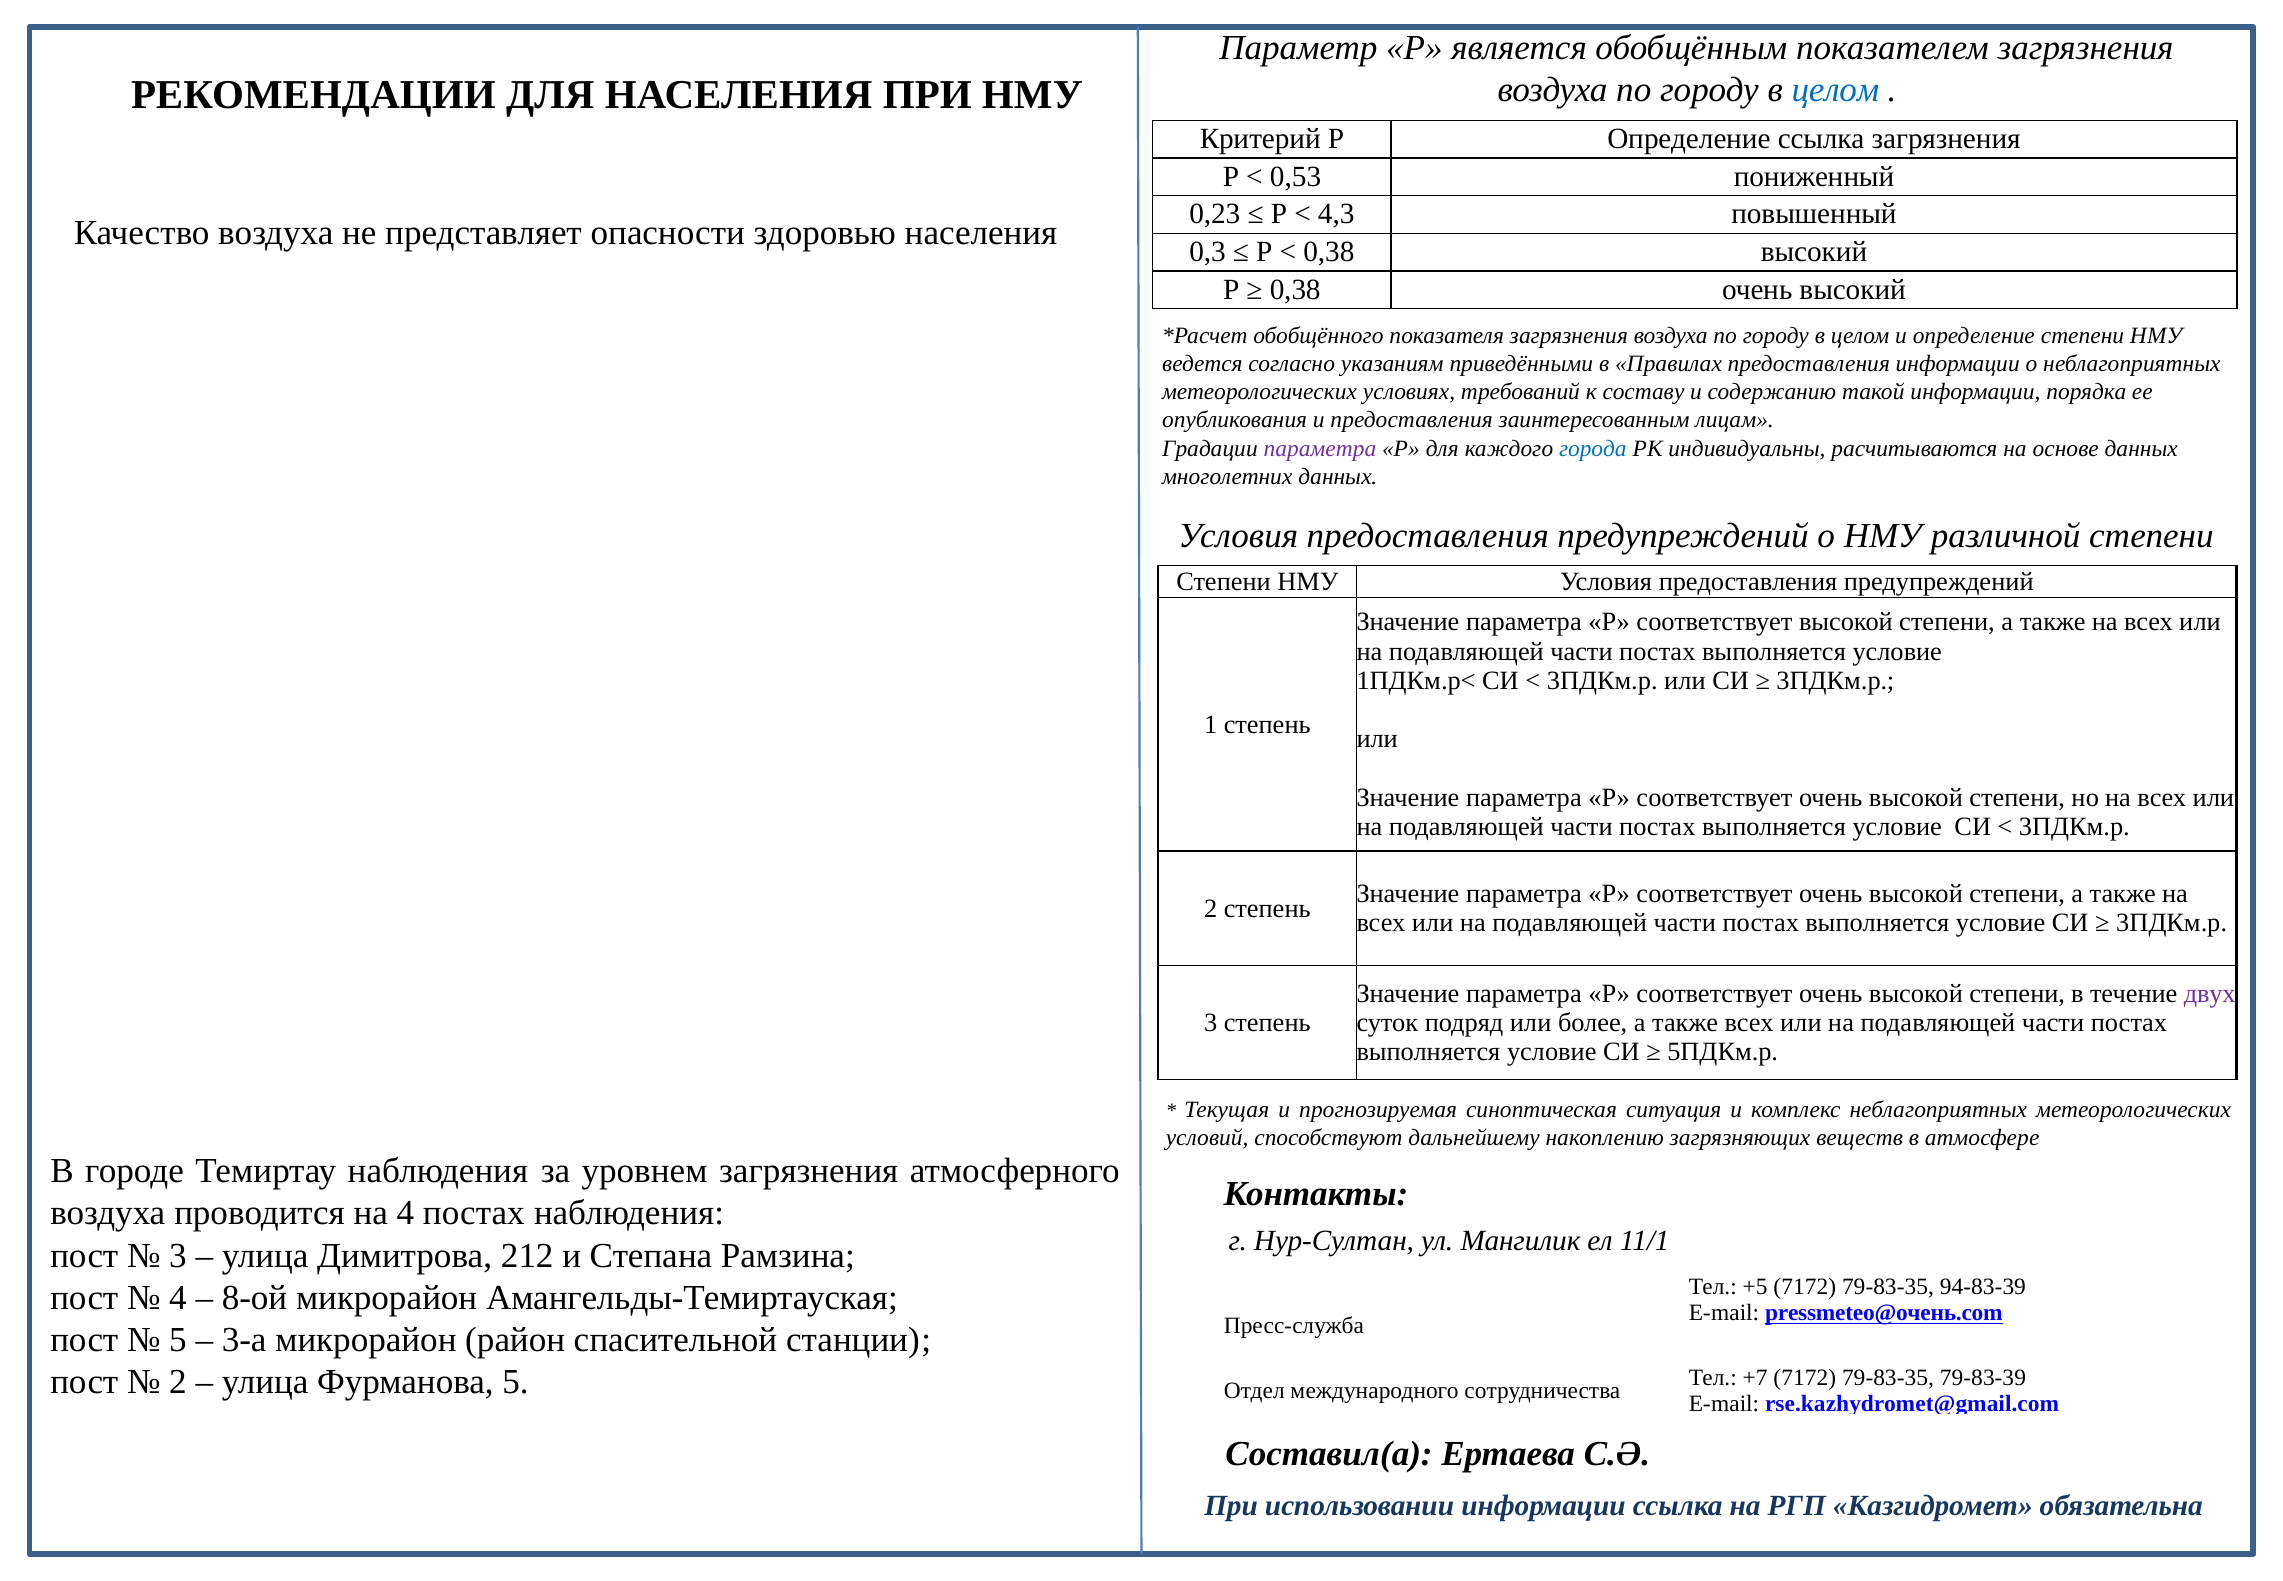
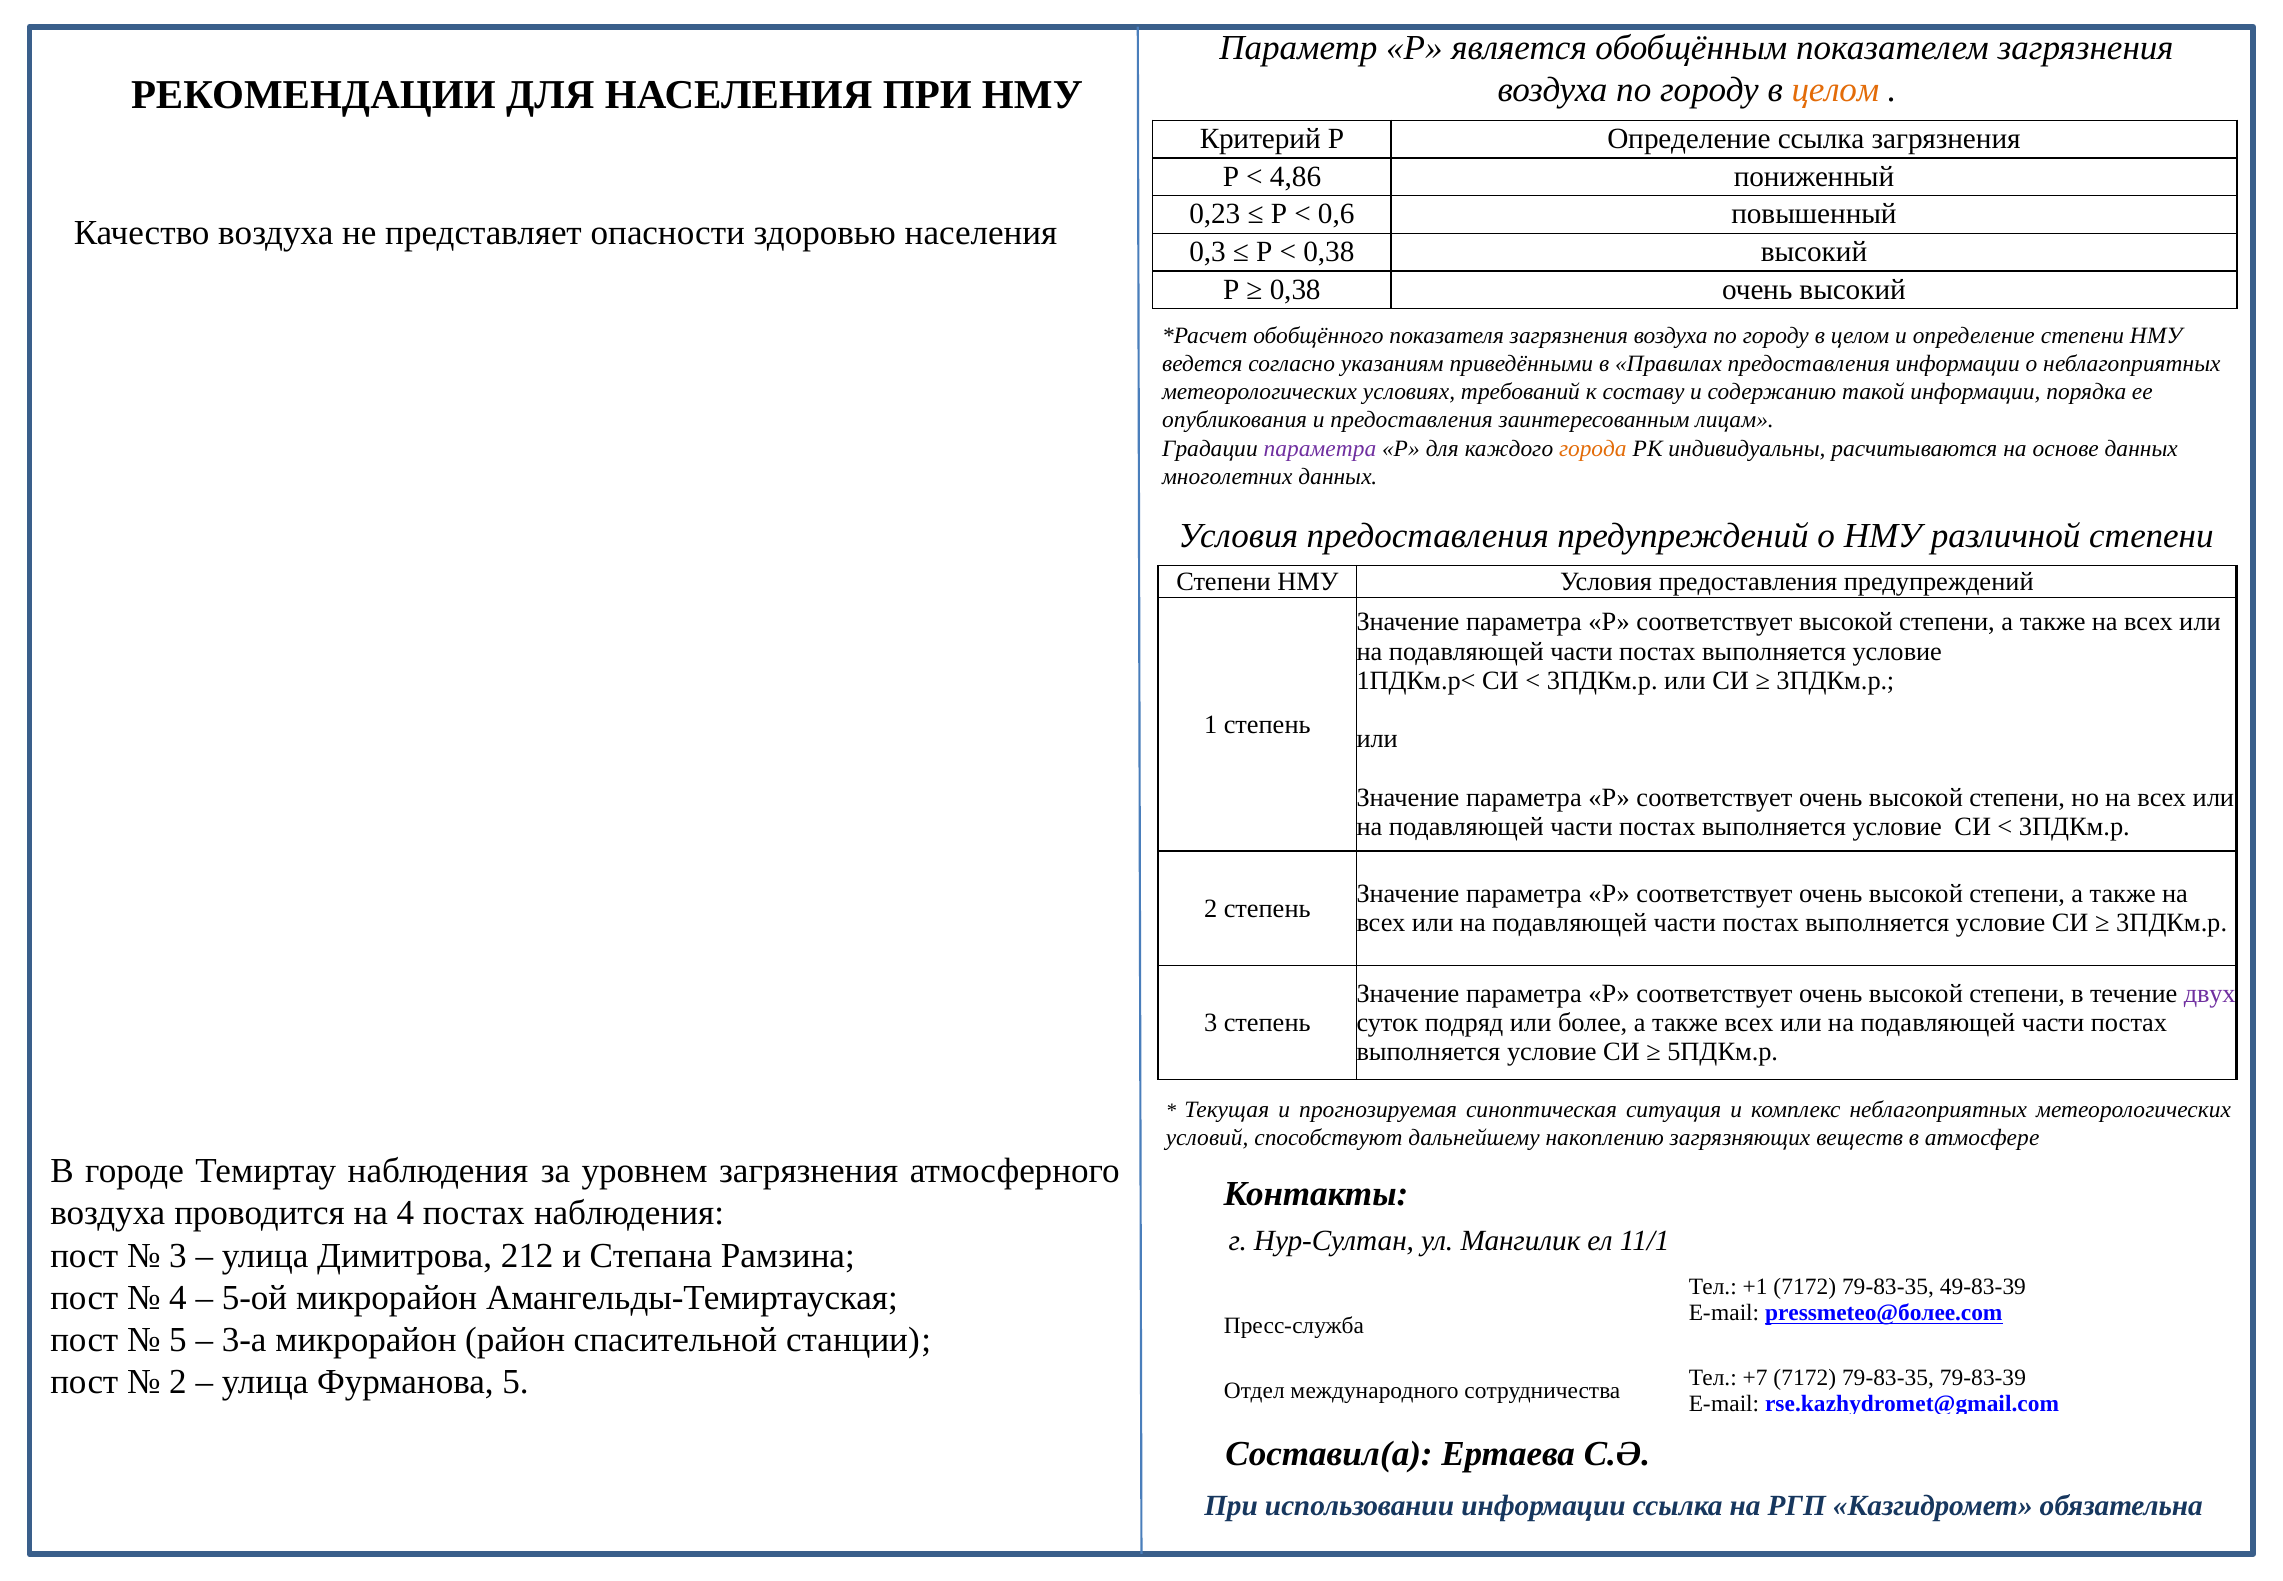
целом colour: blue -> orange (1835, 90)
0,53: 0,53 -> 4,86 (1296, 177)
4,3: 4,3 -> 0,6 (1336, 214)
города colour: blue -> orange (1593, 448)
+5: +5 -> +1 (1755, 1286)
94-83-39: 94-83-39 -> 49-83-39 (1983, 1286)
8-ой: 8-ой -> 5-ой (254, 1297)
pressmeteo@очень.com: pressmeteo@очень.com -> pressmeteo@более.com (1884, 1312)
